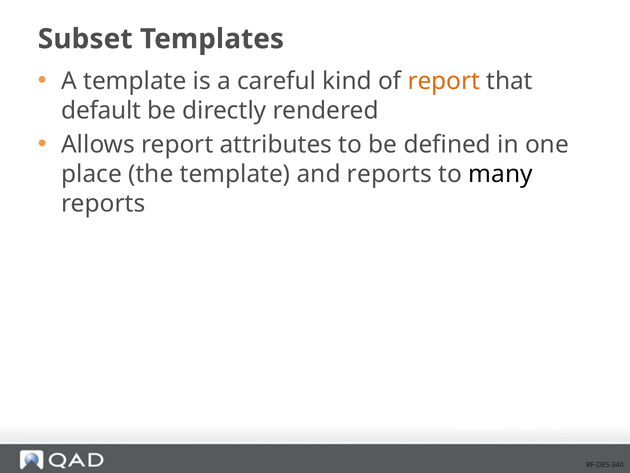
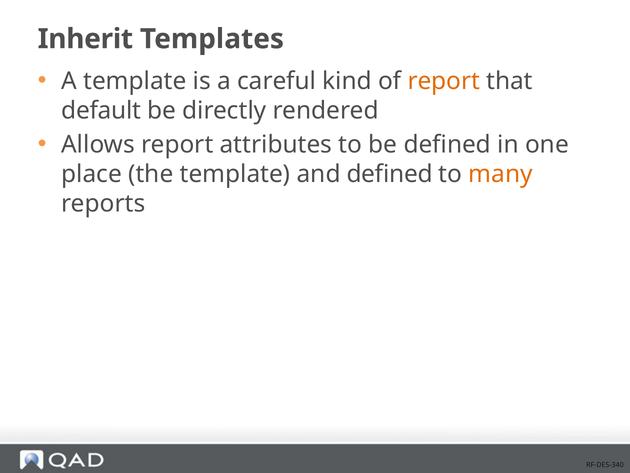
Subset: Subset -> Inherit (85, 39)
and reports: reports -> defined (390, 174)
many colour: black -> orange (501, 174)
